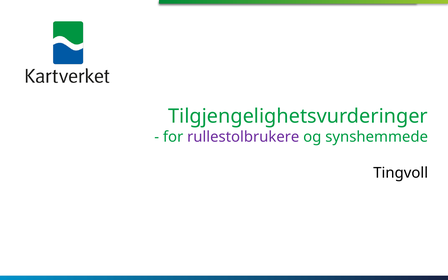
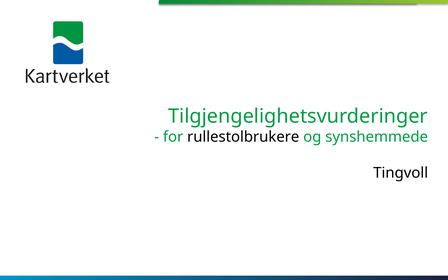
rullestolbrukere colour: purple -> black (243, 137)
